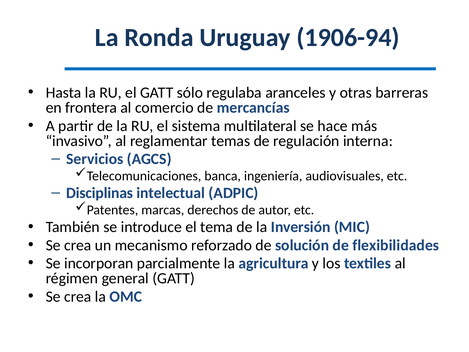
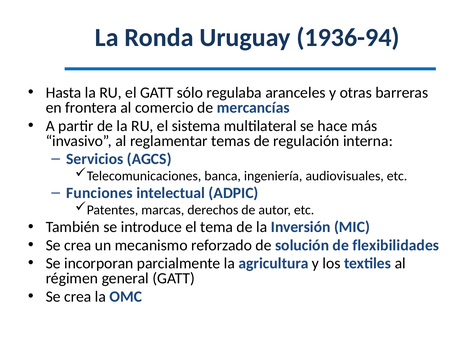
1906-94: 1906-94 -> 1936-94 (348, 37)
Disciplinas: Disciplinas -> Funciones (99, 193)
